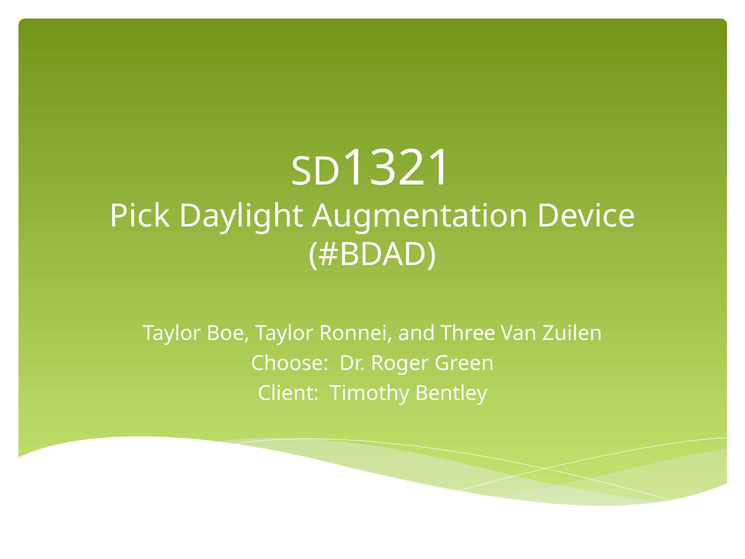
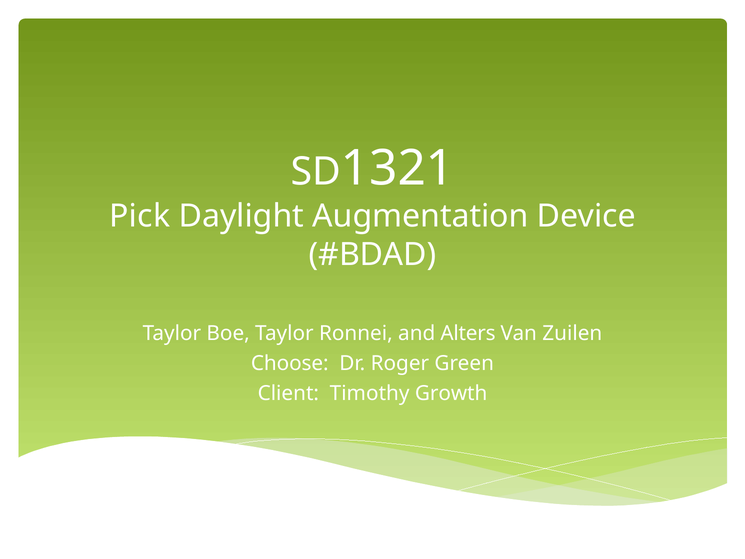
Three: Three -> Alters (468, 333)
Bentley: Bentley -> Growth (451, 393)
